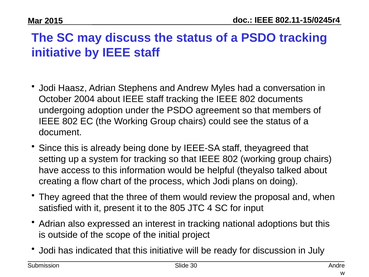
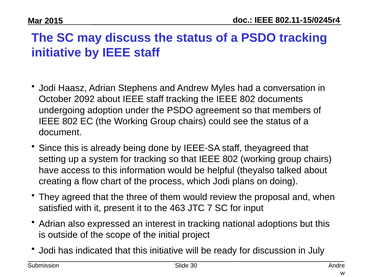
2004: 2004 -> 2092 (84, 99)
805: 805 -> 463 (177, 208)
4: 4 -> 7 (210, 208)
